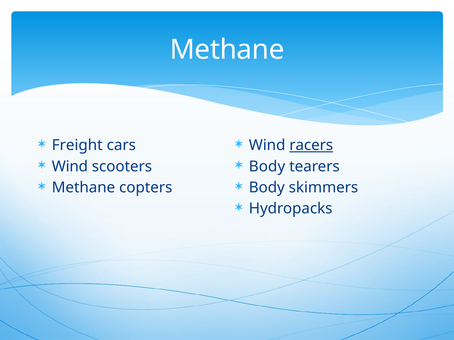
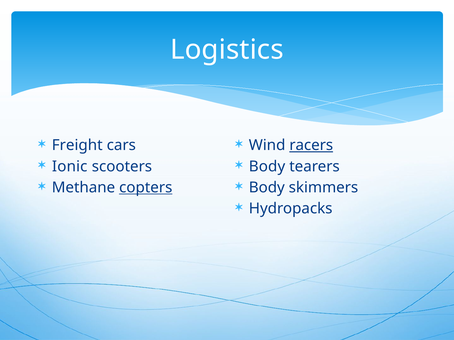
Methane: Methane -> Logistics (227, 50)
Wind: Wind -> Ionic (70, 167)
copters underline: none -> present (146, 188)
